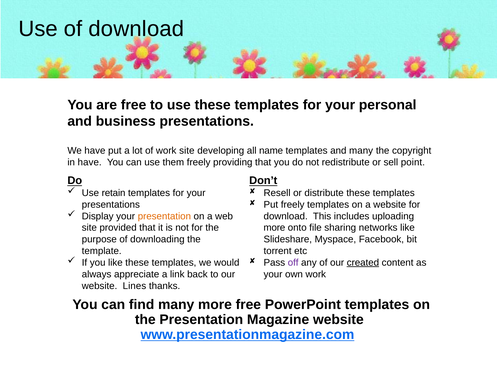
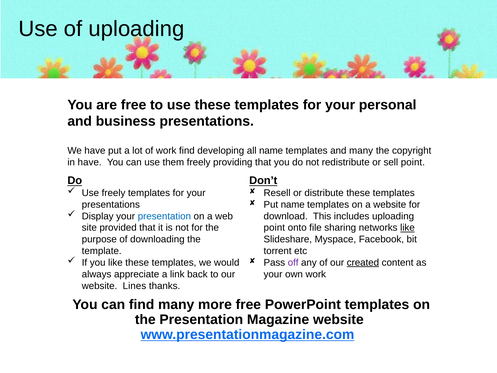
of download: download -> uploading (136, 29)
work site: site -> find (187, 151)
Use retain: retain -> freely (114, 193)
Put freely: freely -> name (293, 204)
presentation colour: orange -> blue (164, 216)
more: more -> point (274, 228)
like underline: none -> present (407, 228)
